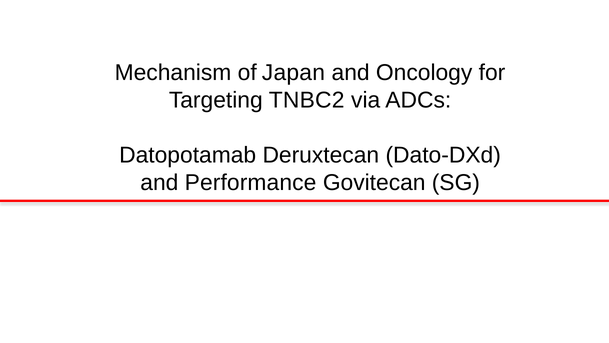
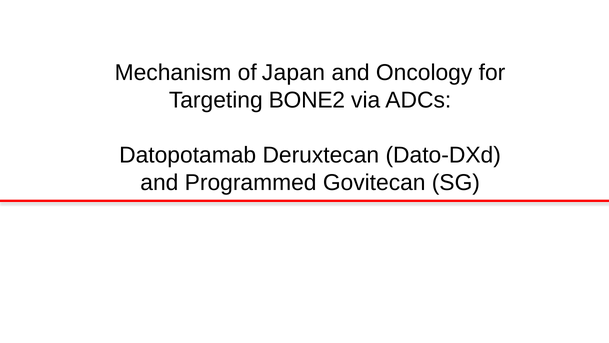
TNBC2: TNBC2 -> BONE2 (307, 100)
Performance: Performance -> Programmed (251, 182)
